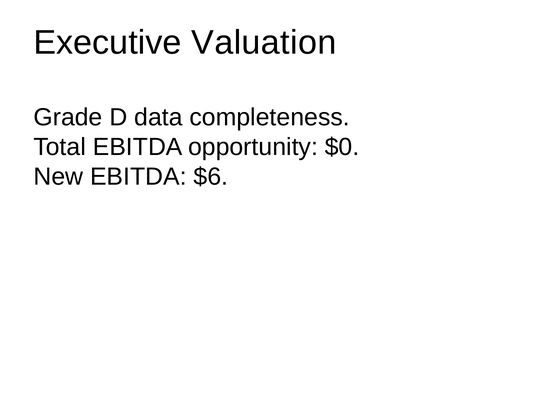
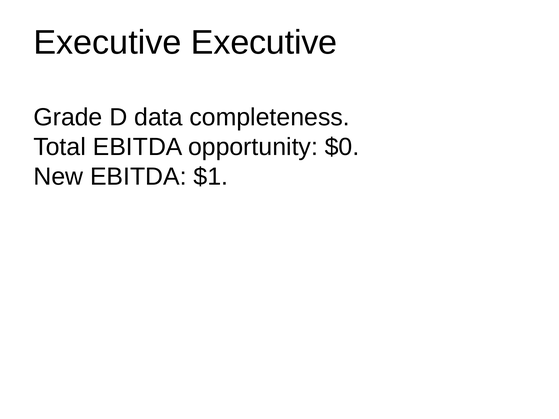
Executive Valuation: Valuation -> Executive (264, 42)
$6: $6 -> $1 (211, 177)
